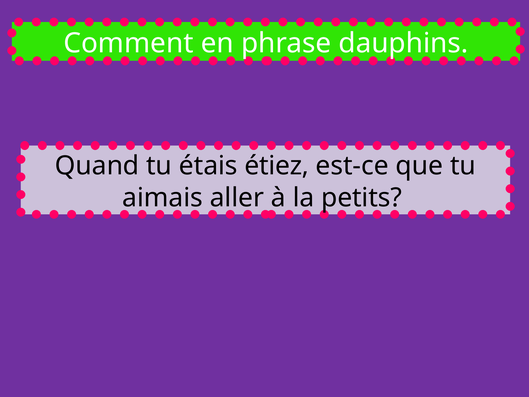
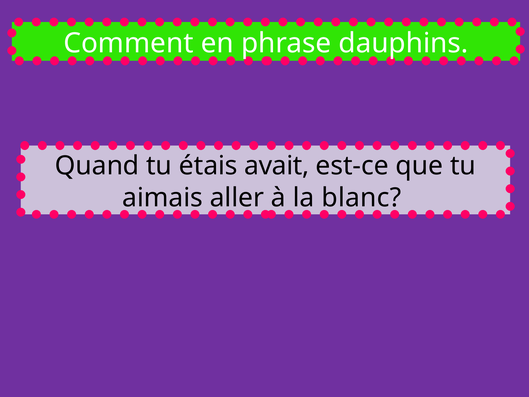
étiez: étiez -> avait (277, 166)
petits: petits -> blanc (361, 198)
